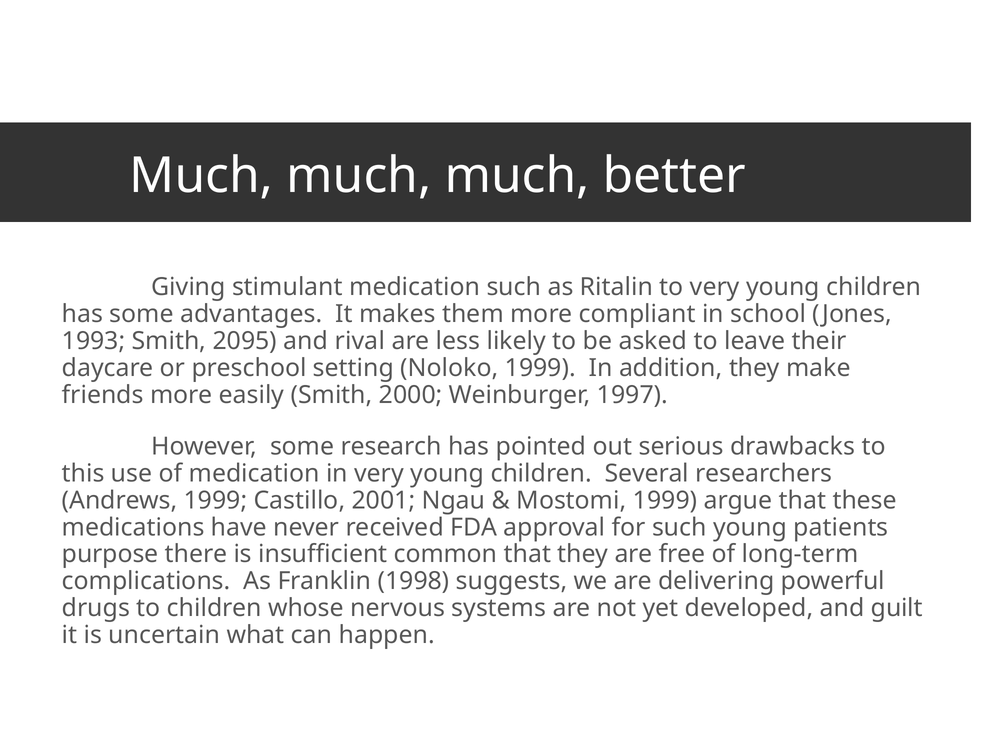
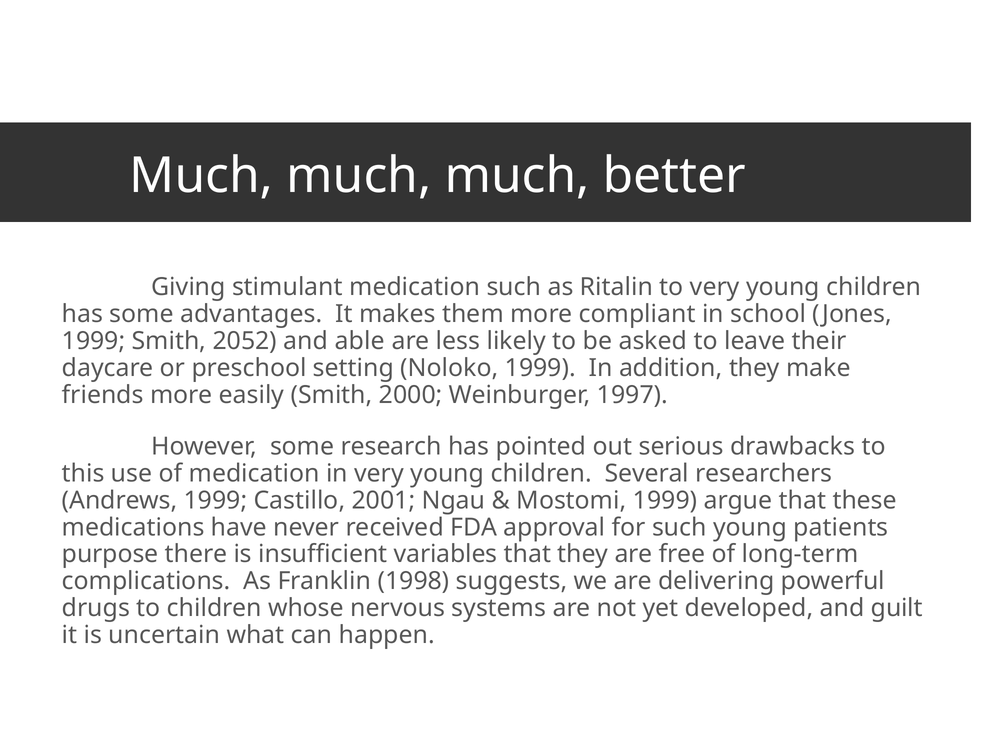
1993: 1993 -> 1999 (94, 341)
2095: 2095 -> 2052 (245, 341)
rival: rival -> able (360, 341)
common: common -> variables (446, 554)
